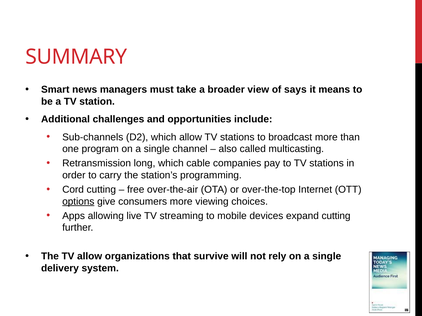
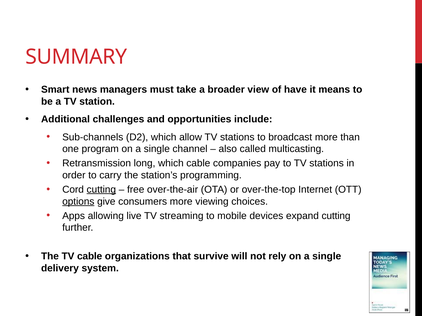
says: says -> have (295, 90)
cutting underline: none -> present (101, 190)
TV allow: allow -> cable (90, 257)
